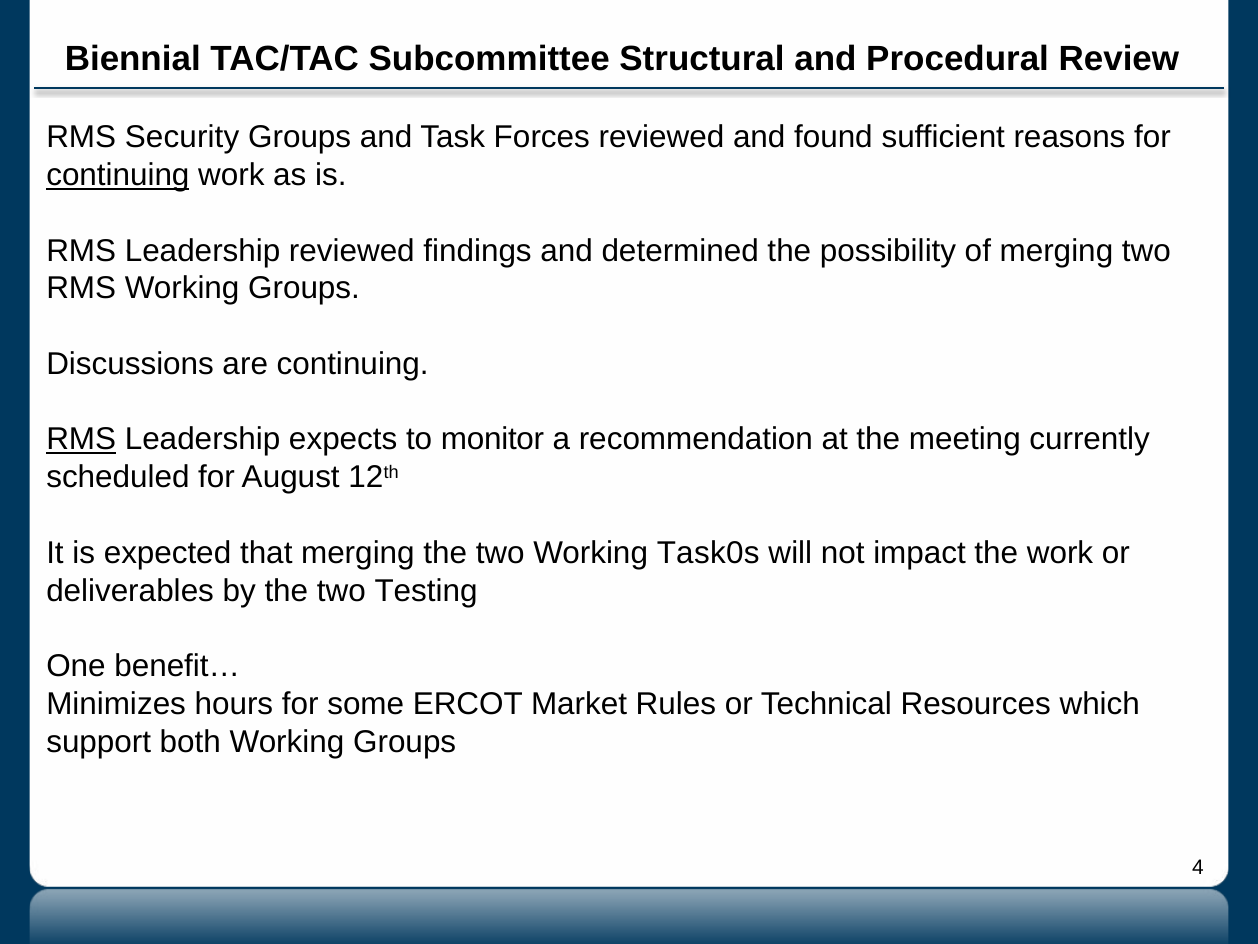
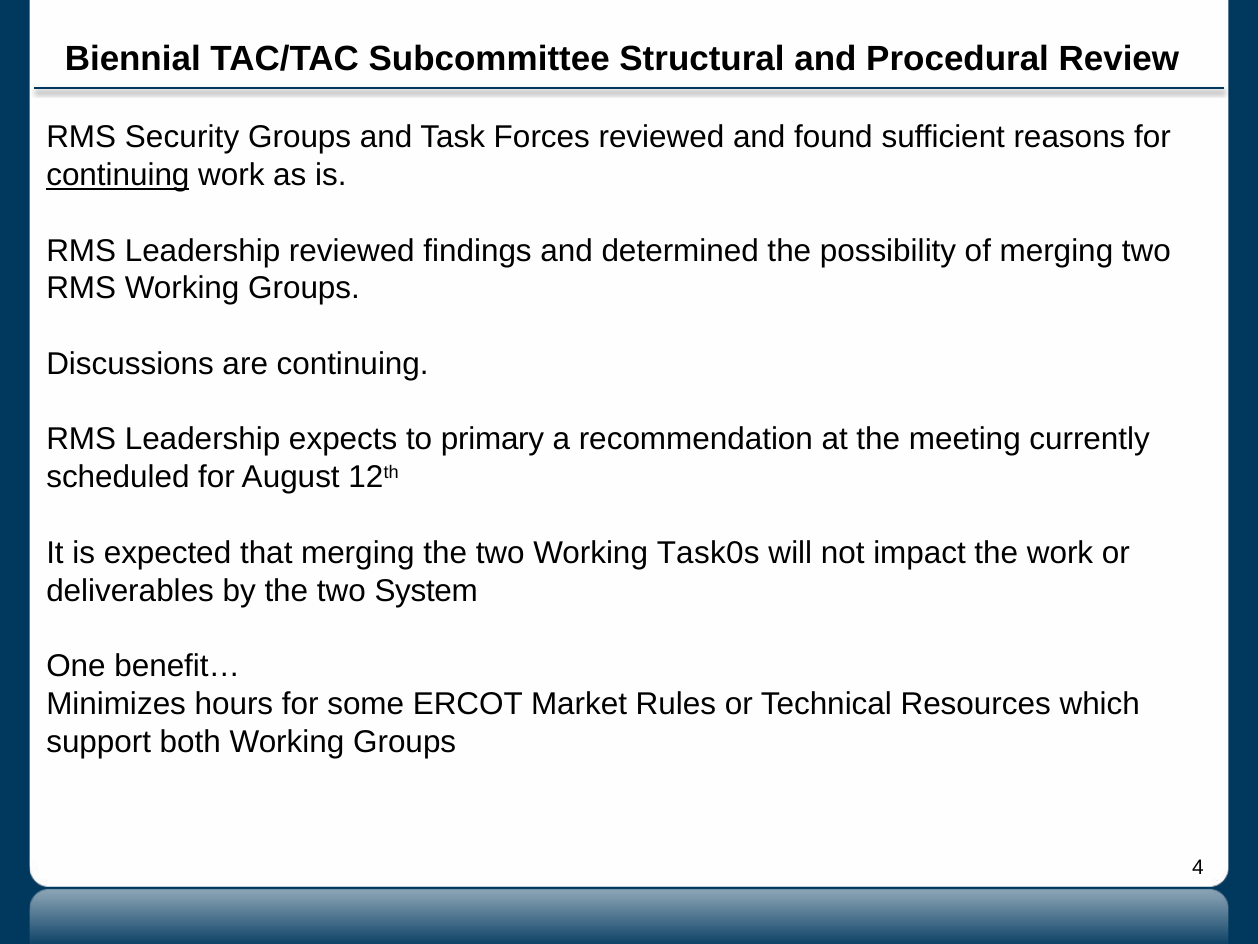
RMS underline: present -> none (81, 439)
monitor: monitor -> primary (493, 439)
Testing: Testing -> System (426, 590)
